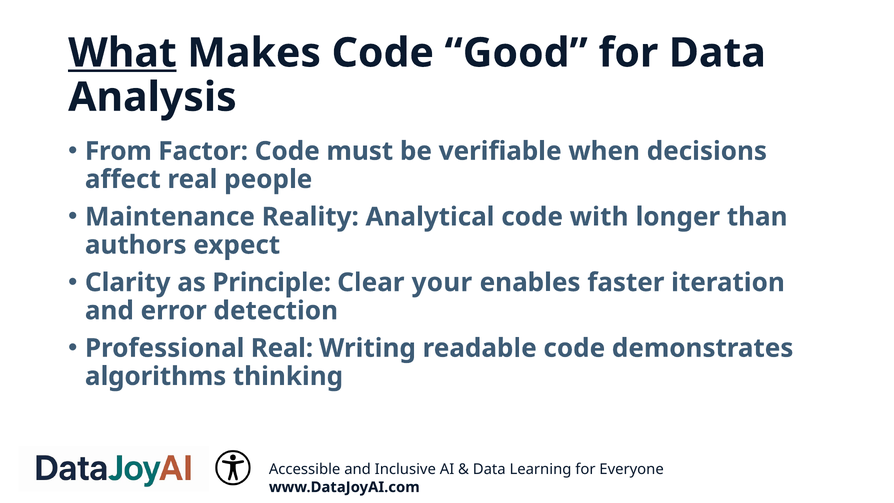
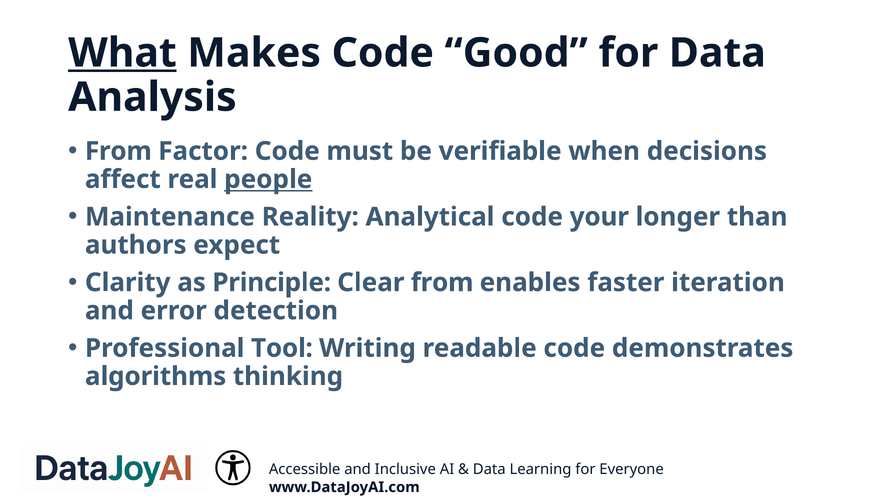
people underline: none -> present (268, 179)
with: with -> your (599, 217)
Clear your: your -> from (442, 282)
Professional Real: Real -> Tool (282, 348)
